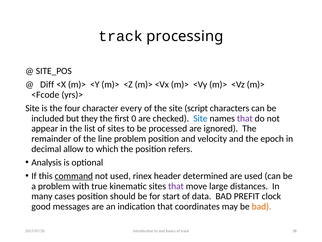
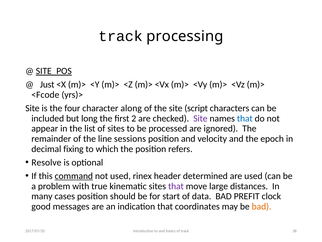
SITE_POS underline: none -> present (54, 71)
Diff: Diff -> Just (47, 84)
every: every -> along (131, 108)
they: they -> long (89, 118)
0: 0 -> 2 (134, 118)
Site colour: blue -> purple (200, 118)
that colour: purple -> blue (245, 118)
line problem: problem -> sessions (130, 138)
allow: allow -> fixing (73, 149)
Analysis: Analysis -> Resolve (46, 162)
